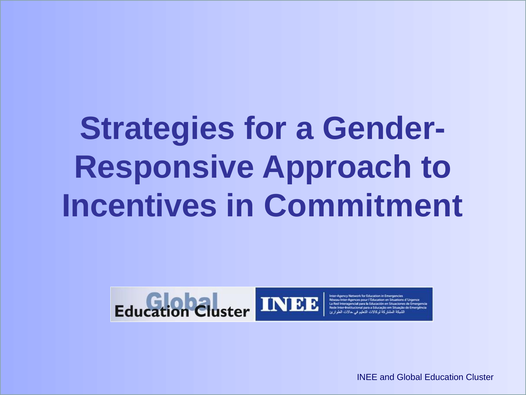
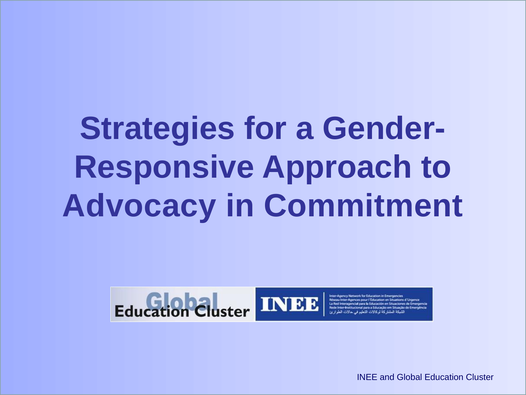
Incentives: Incentives -> Advocacy (139, 206)
